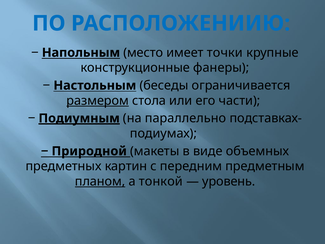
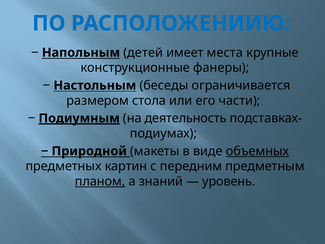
место: место -> детей (143, 53)
точки: точки -> места (225, 53)
размером underline: present -> none (98, 101)
параллельно: параллельно -> деятельность (186, 118)
объемных underline: none -> present (257, 151)
тонкой: тонкой -> знаний (161, 181)
